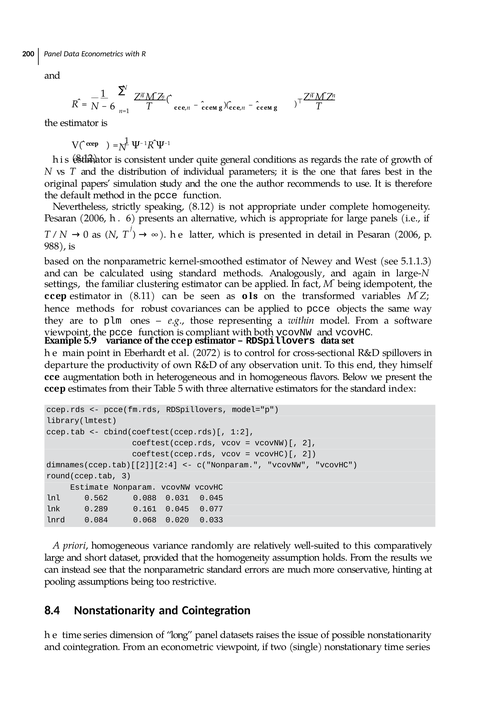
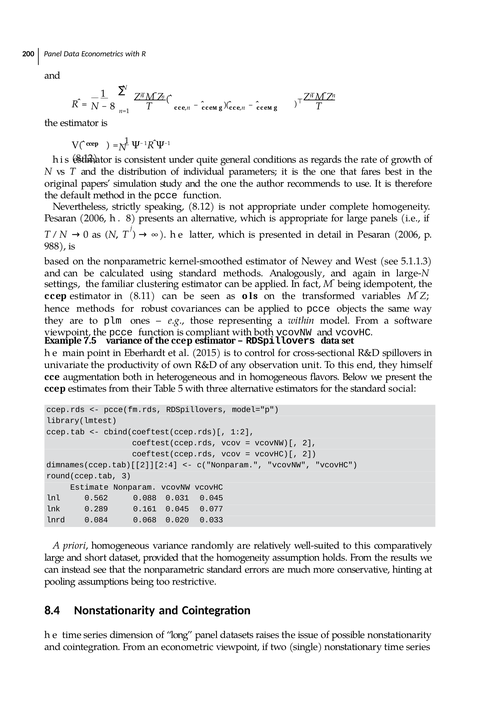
6: 6 -> 8 (113, 106)
h 6: 6 -> 8 (131, 218)
5.9: 5.9 -> 7.5 (90, 341)
2072: 2072 -> 2015 (206, 353)
departure: departure -> univariate (66, 365)
index: index -> social (402, 389)
